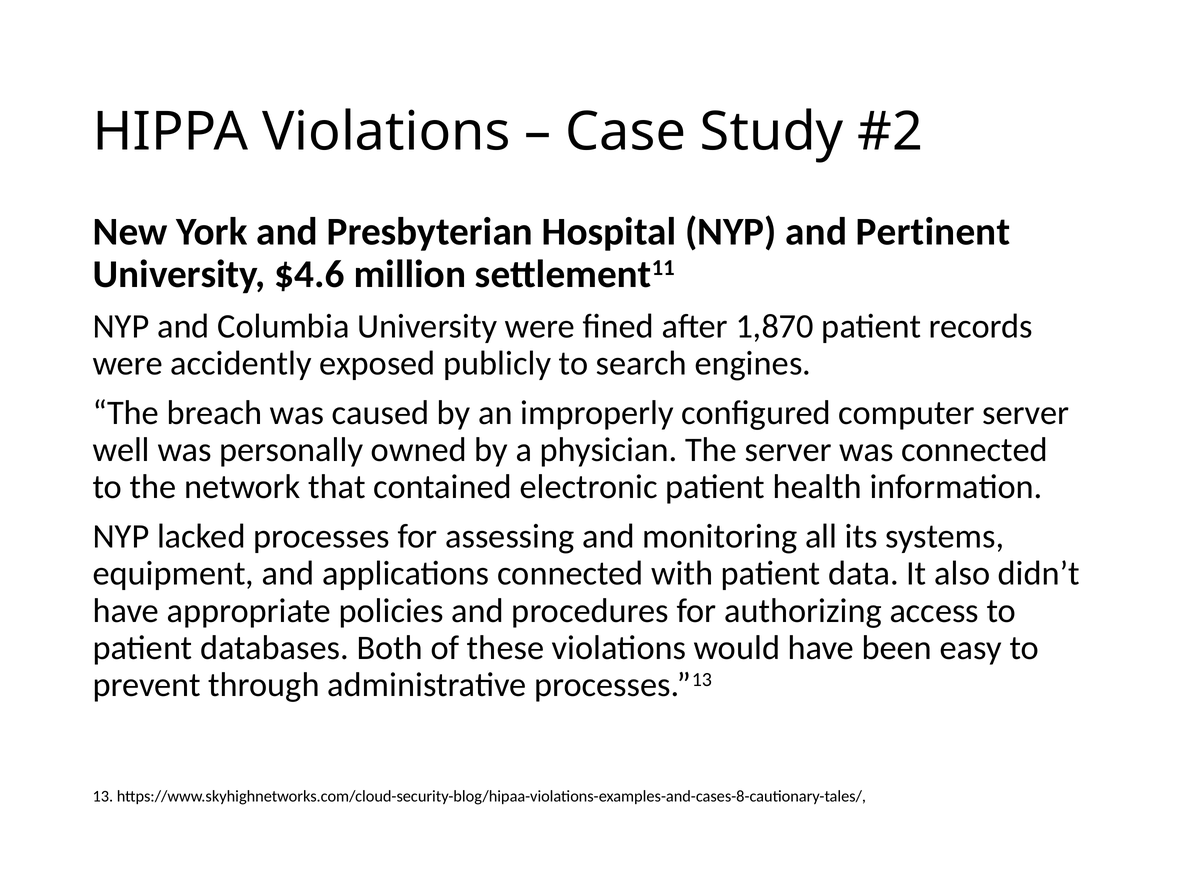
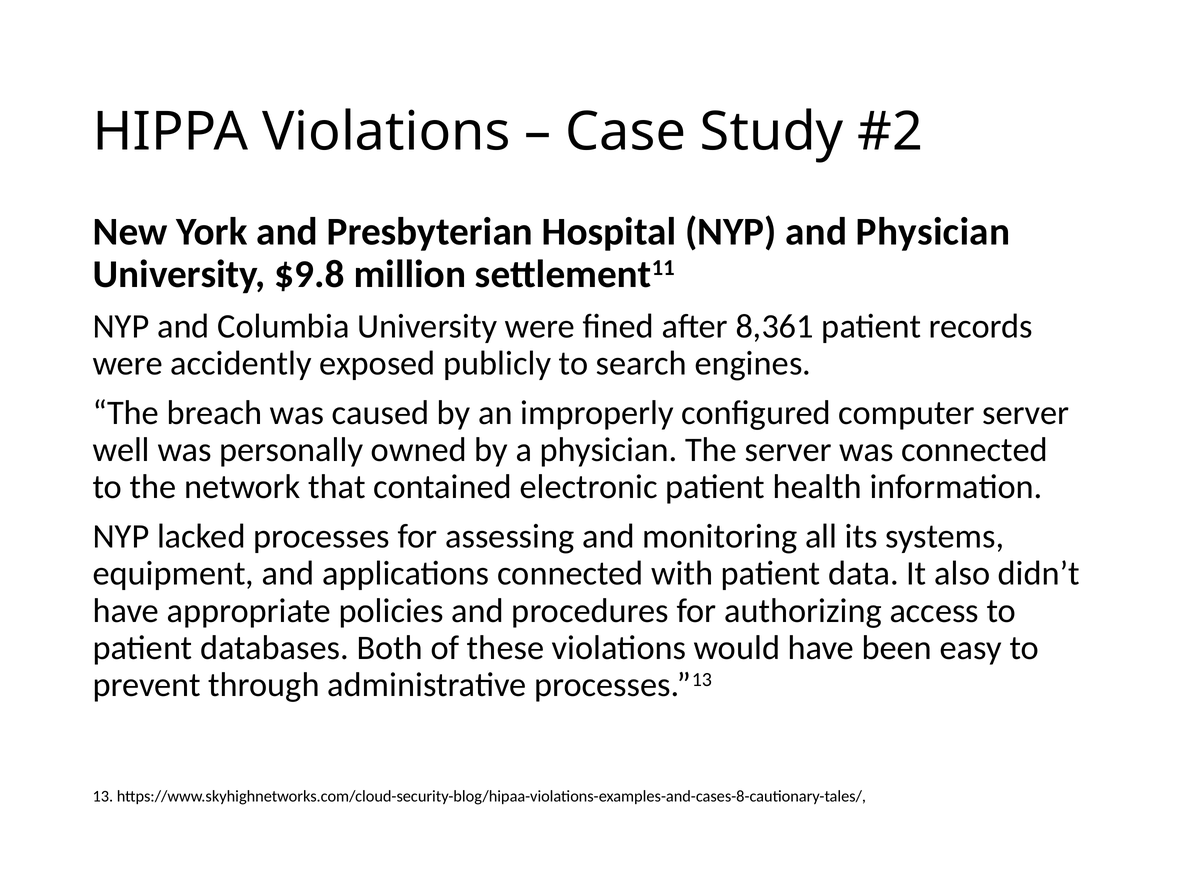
and Pertinent: Pertinent -> Physician (933, 232)
$4.6: $4.6 -> $9.8 (310, 274)
1,870: 1,870 -> 8,361 (775, 326)
